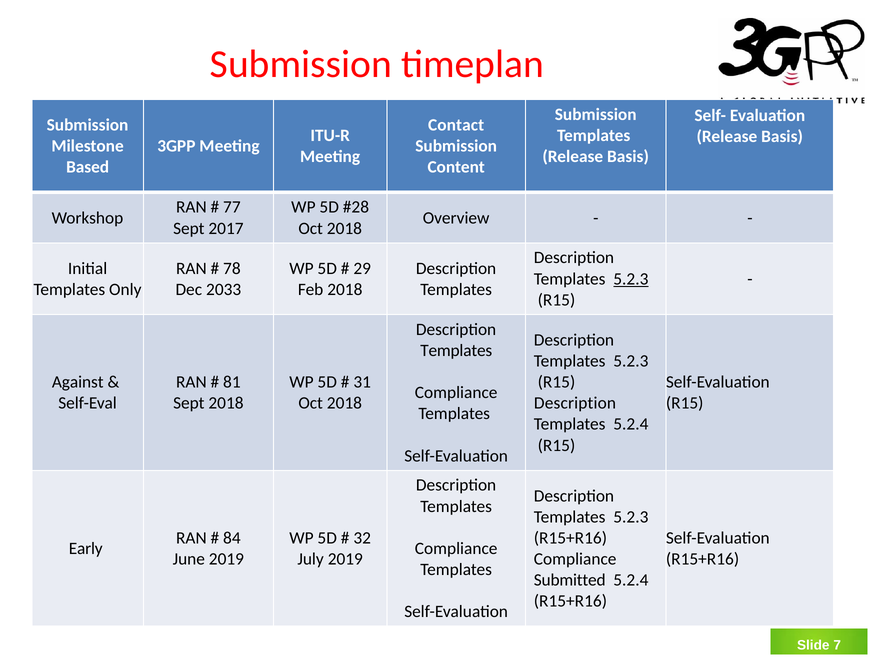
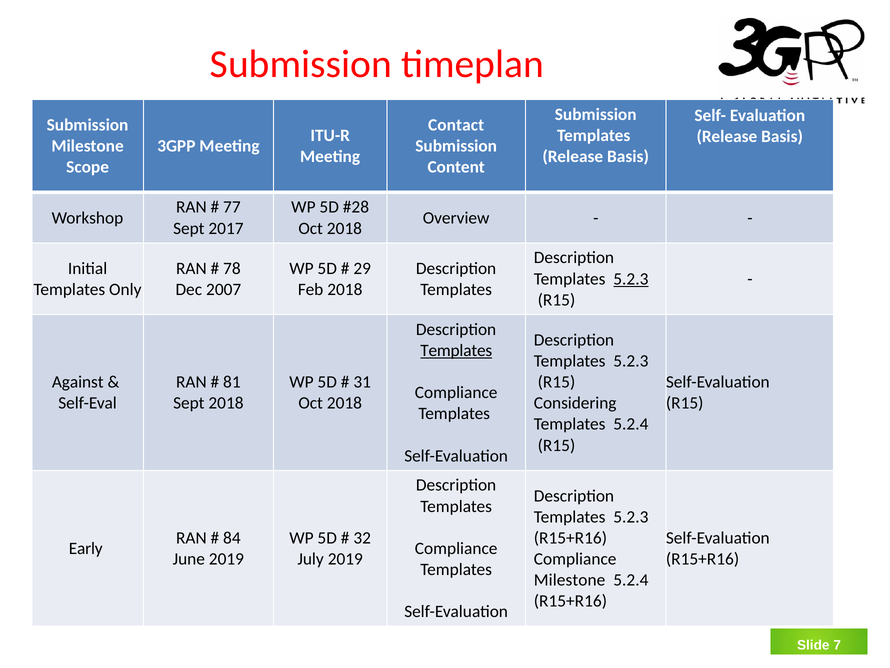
Based: Based -> Scope (88, 167)
2033: 2033 -> 2007 (224, 289)
Templates underline: none -> present (456, 350)
Description: Description -> Considering (575, 403)
Submitted: Submitted -> Milestone (570, 580)
